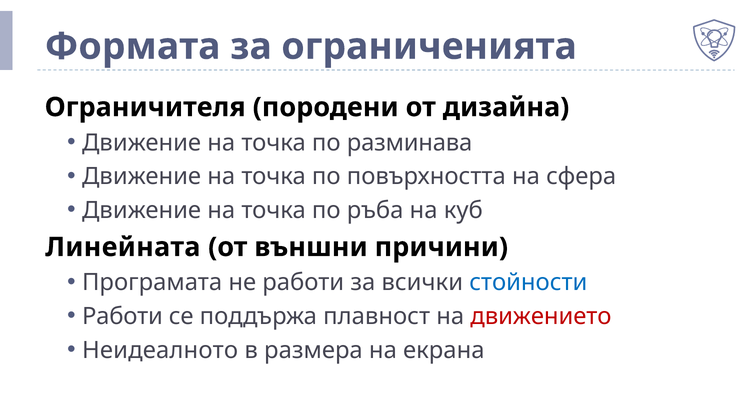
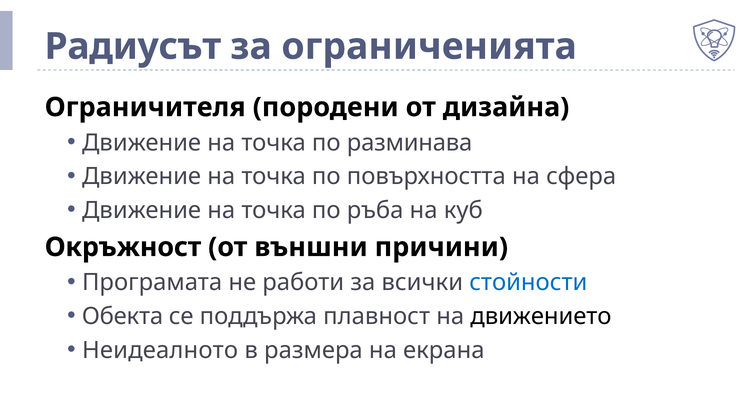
Формата: Формата -> Радиусът (133, 47)
Линейната: Линейната -> Окръжност (123, 247)
Работи: Работи -> Обекта (122, 317)
движението colour: red -> black (541, 317)
